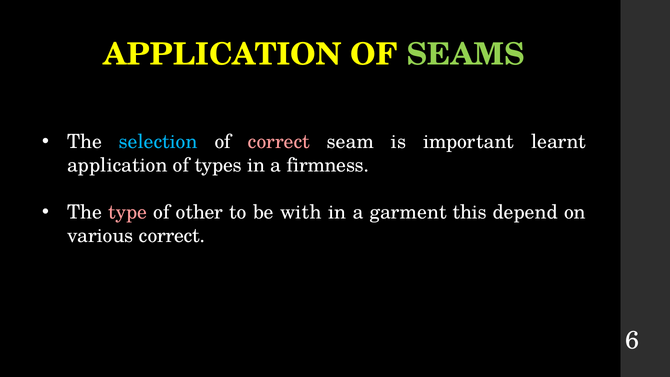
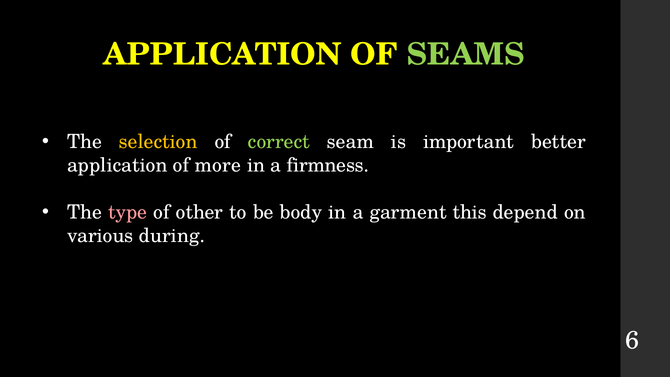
selection colour: light blue -> yellow (158, 142)
correct colour: pink -> light green (279, 142)
learnt: learnt -> better (559, 142)
types: types -> more (218, 165)
with: with -> body (301, 212)
various correct: correct -> during (172, 236)
